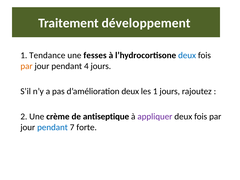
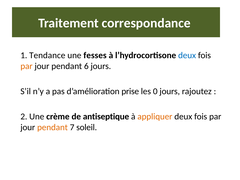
développement: développement -> correspondance (146, 23)
4: 4 -> 6 (86, 66)
d’amélioration deux: deux -> prise (130, 91)
les 1: 1 -> 0 (155, 91)
appliquer colour: purple -> orange (155, 116)
pendant colour: blue -> orange (52, 127)
forte: forte -> soleil (87, 127)
